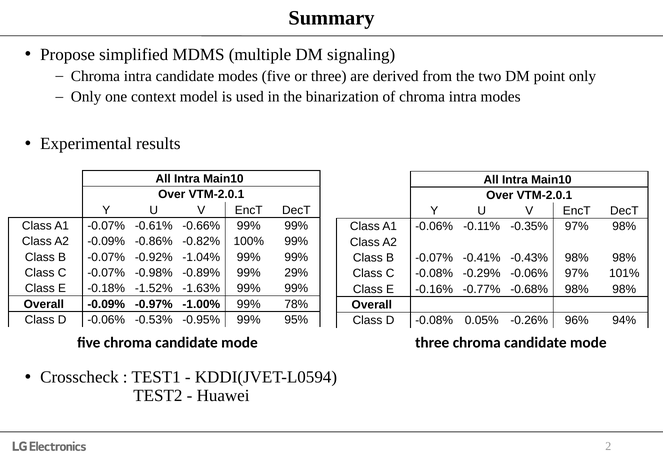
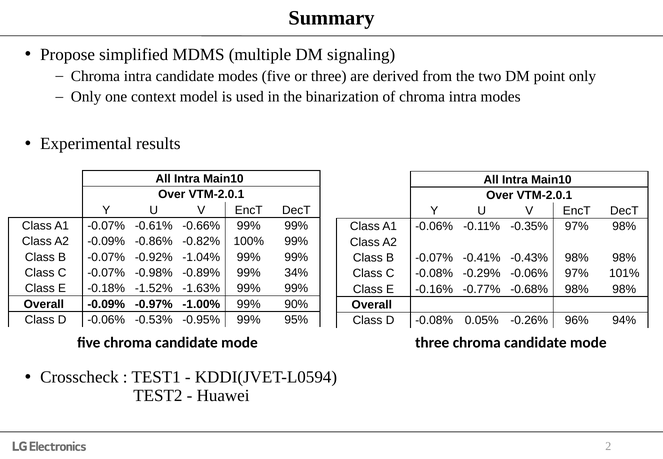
29%: 29% -> 34% (296, 273)
78%: 78% -> 90% (296, 304)
